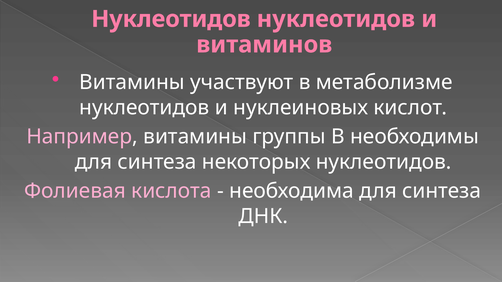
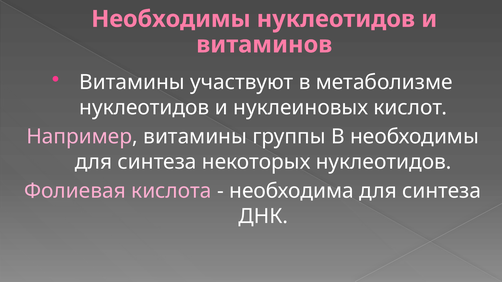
Нуклеотидов: Нуклеотидов -> Необходимы (171, 19)
